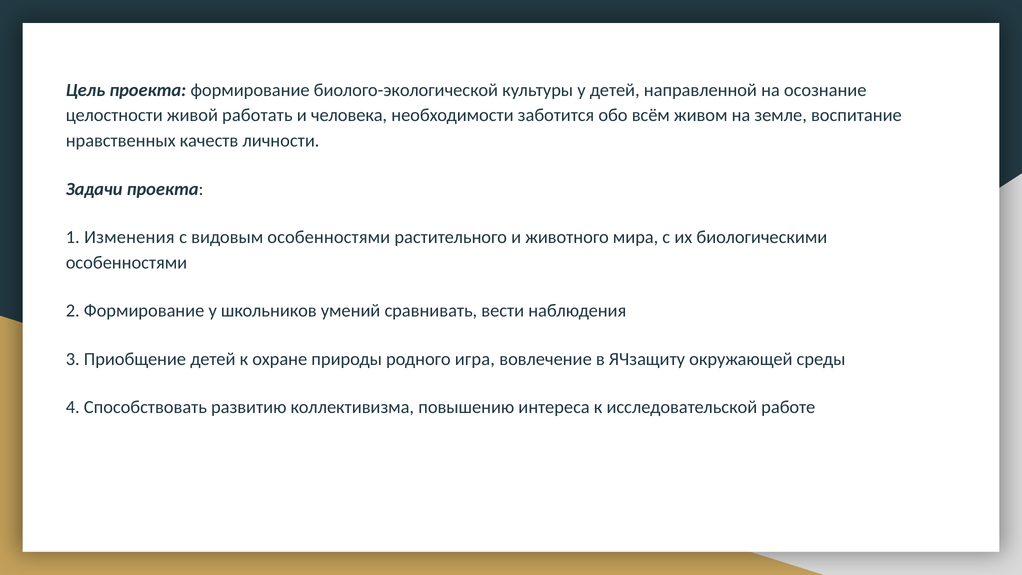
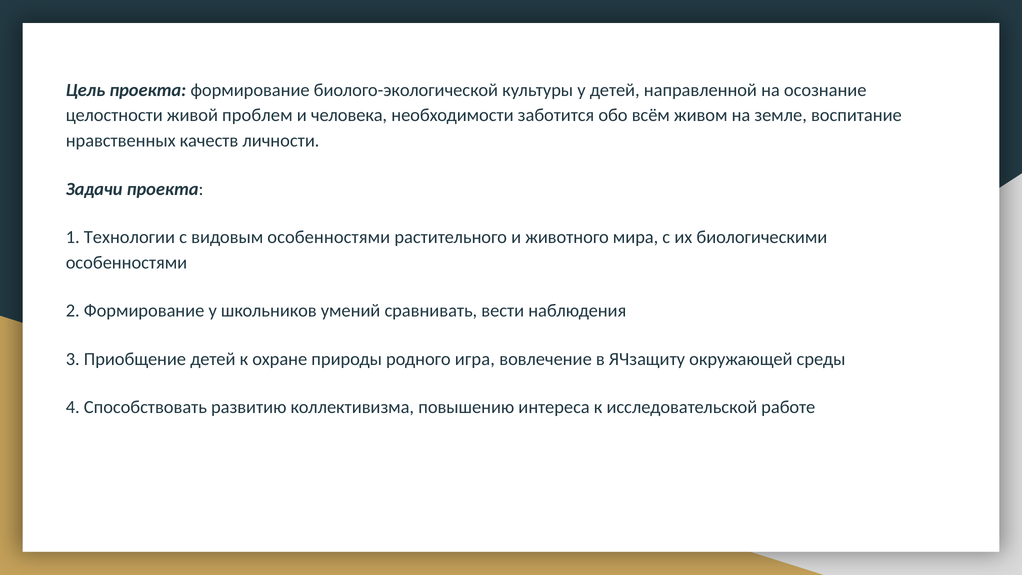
работать: работать -> проблем (257, 115)
Изменения: Изменения -> Технологии (129, 237)
